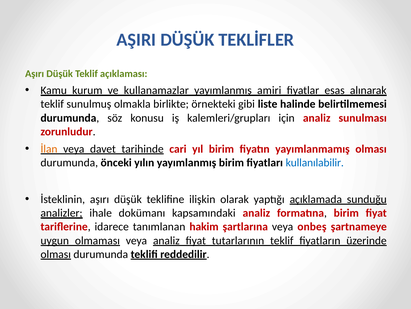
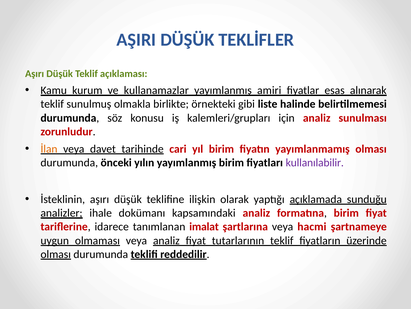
kullanılabilir colour: blue -> purple (315, 162)
hakim: hakim -> imalat (204, 226)
onbeş: onbeş -> hacmi (312, 226)
